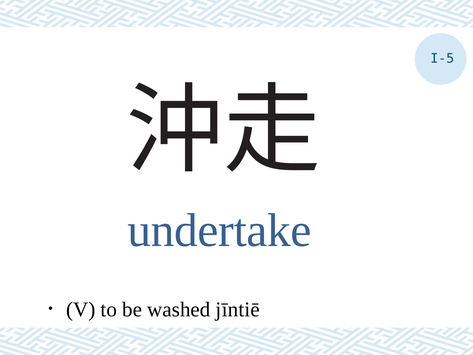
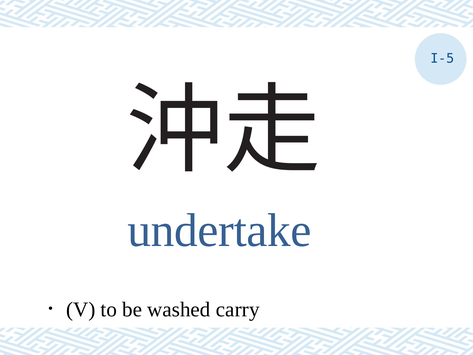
jīntiē: jīntiē -> carry (238, 309)
